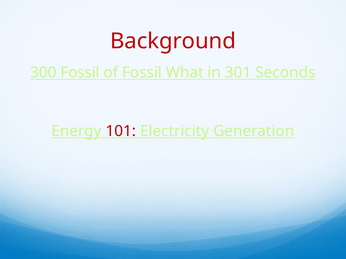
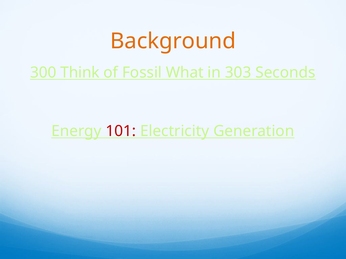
Background colour: red -> orange (173, 41)
300 Fossil: Fossil -> Think (80, 73)
301: 301 -> 303 (238, 73)
